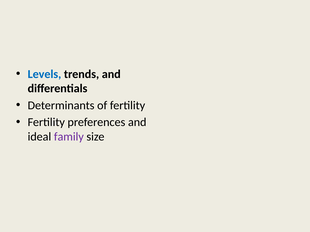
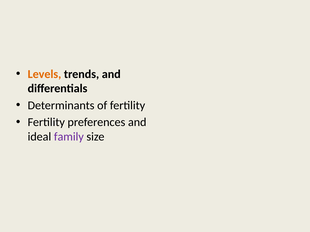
Levels colour: blue -> orange (44, 74)
